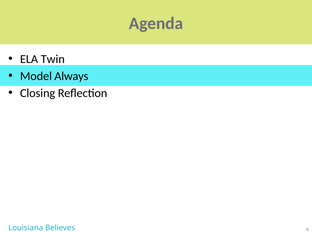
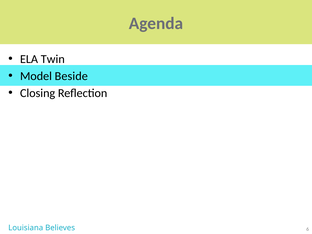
Always: Always -> Beside (71, 76)
